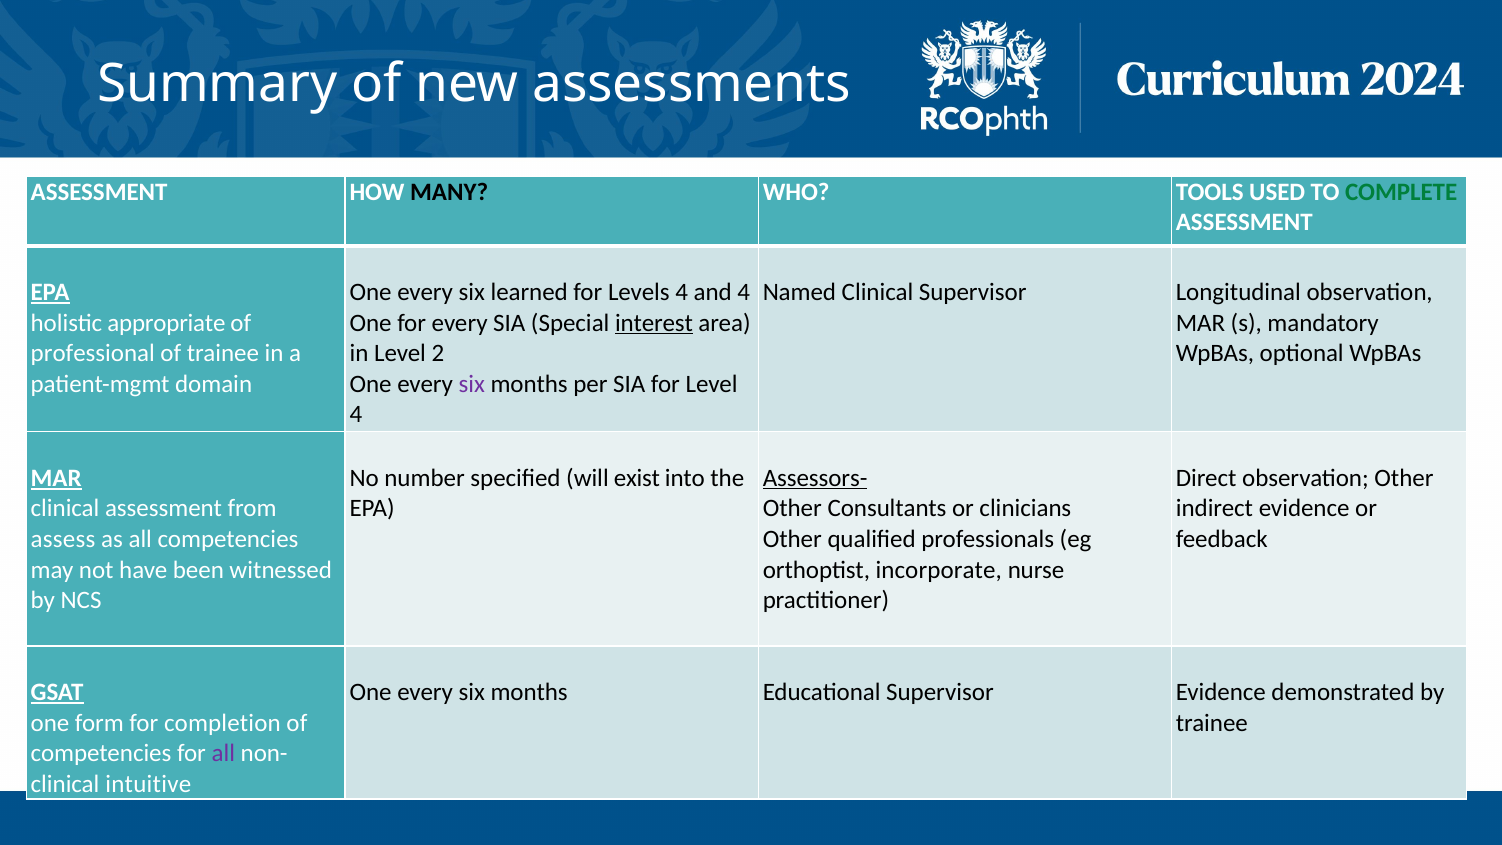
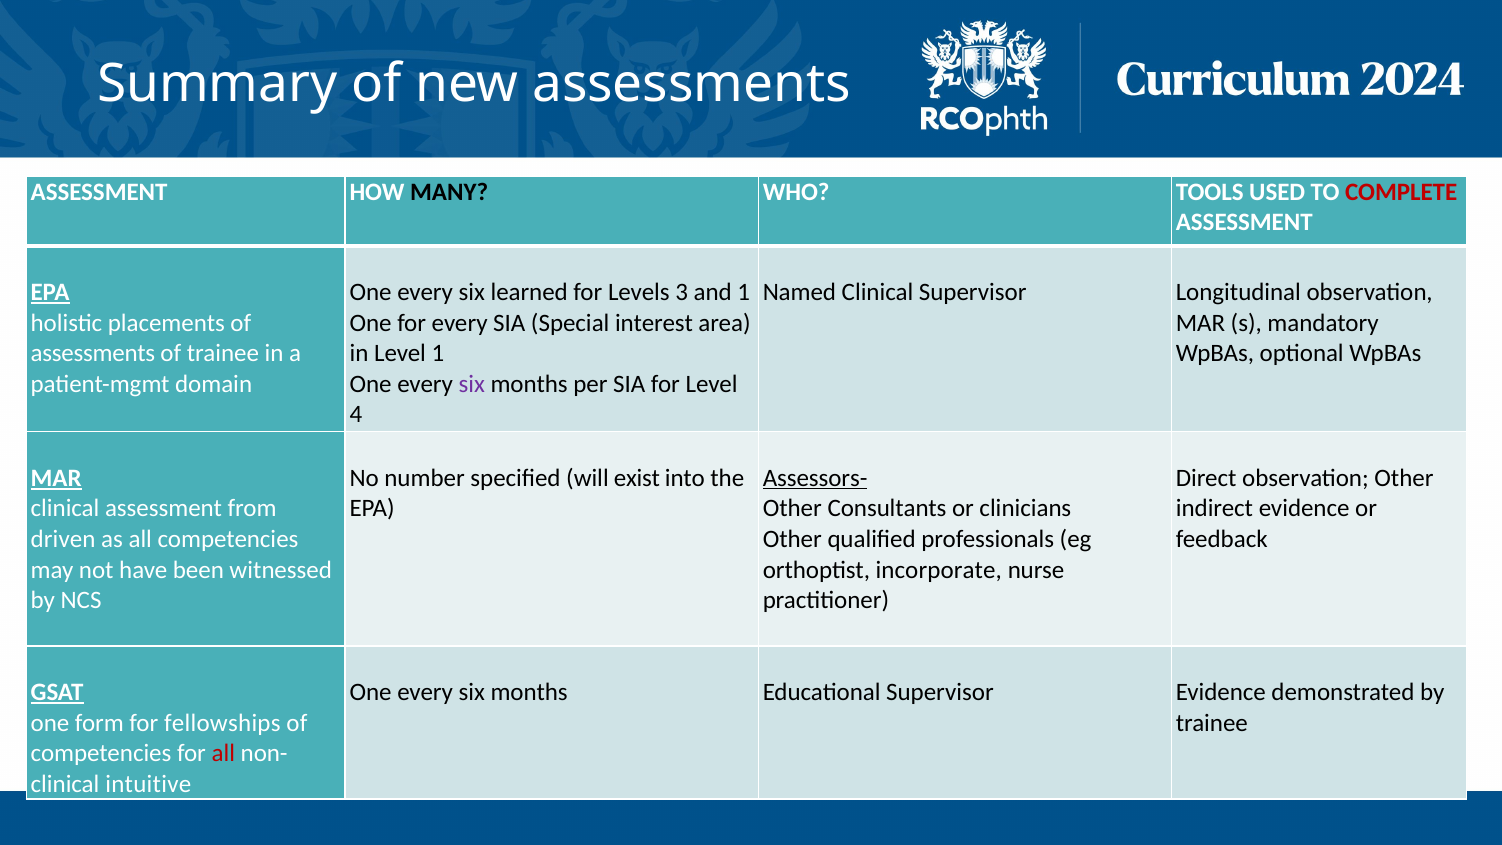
COMPLETE colour: green -> red (1401, 192)
Levels 4: 4 -> 3 (682, 292)
and 4: 4 -> 1 (744, 292)
appropriate: appropriate -> placements (166, 323)
interest underline: present -> none (654, 323)
professional: professional -> assessments (93, 353)
Level 2: 2 -> 1 (438, 353)
assess: assess -> driven (63, 539)
completion: completion -> fellowships (222, 723)
all colour: purple -> red (223, 753)
